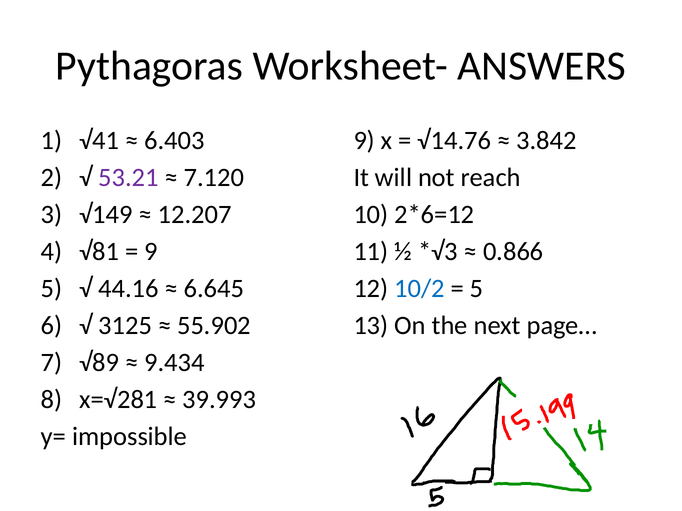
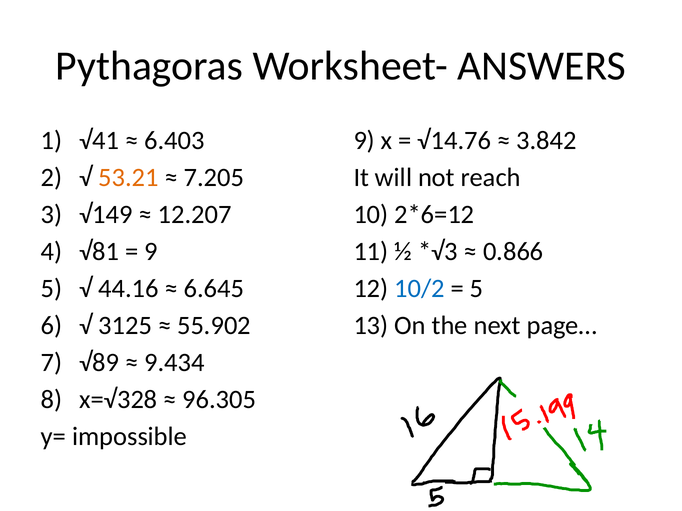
53.21 colour: purple -> orange (129, 178)
7.120: 7.120 -> 7.205 (214, 178)
x=√281: x=√281 -> x=√328 (118, 400)
39.993: 39.993 -> 96.305 (219, 400)
